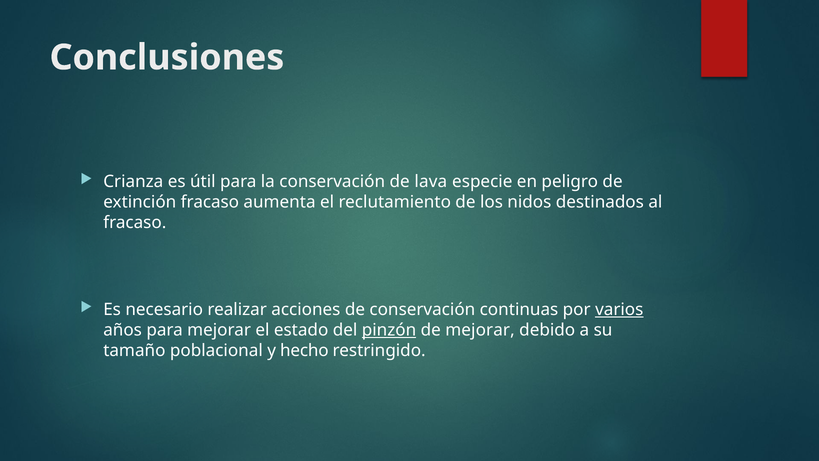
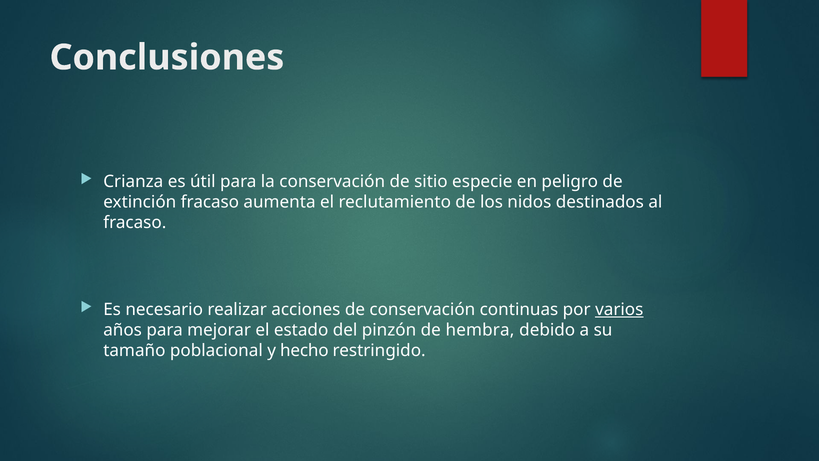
lava: lava -> sitio (431, 181)
pinzón underline: present -> none (389, 330)
de mejorar: mejorar -> hembra (480, 330)
